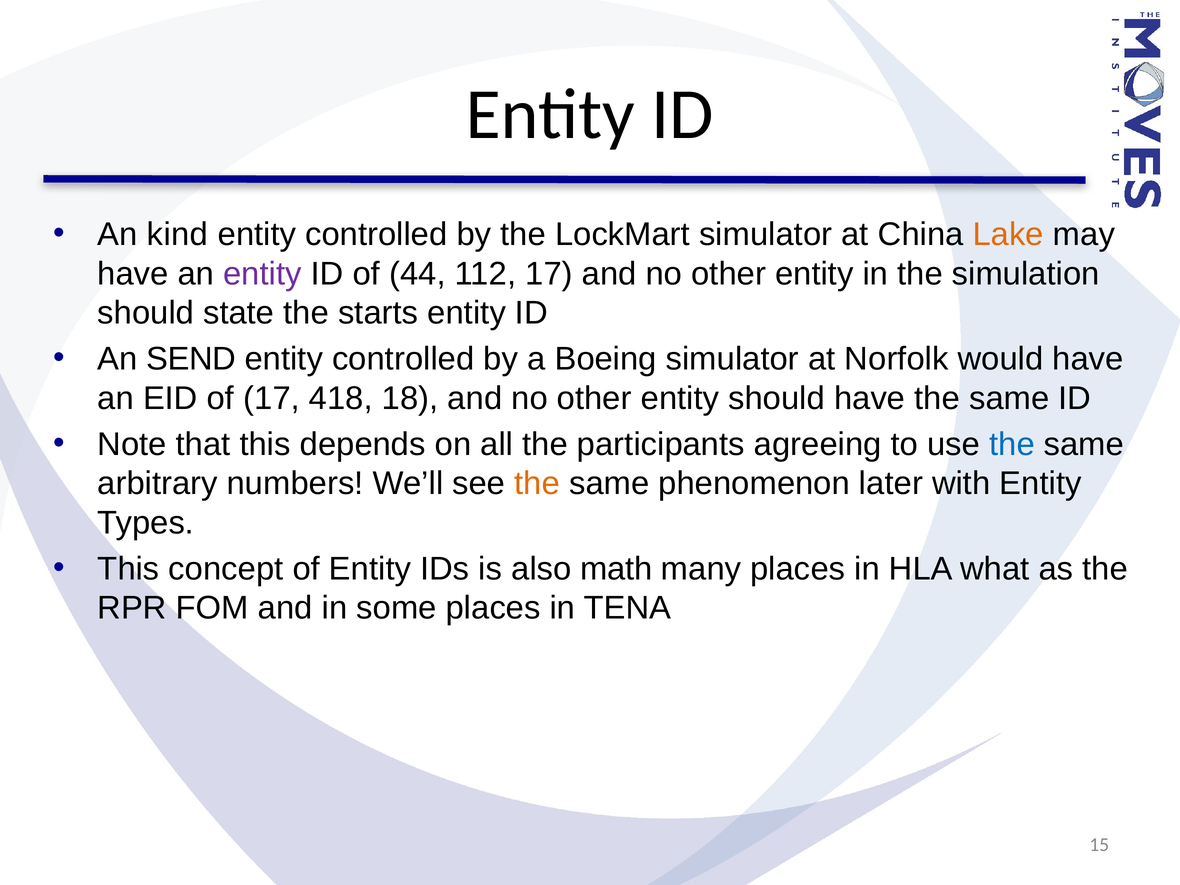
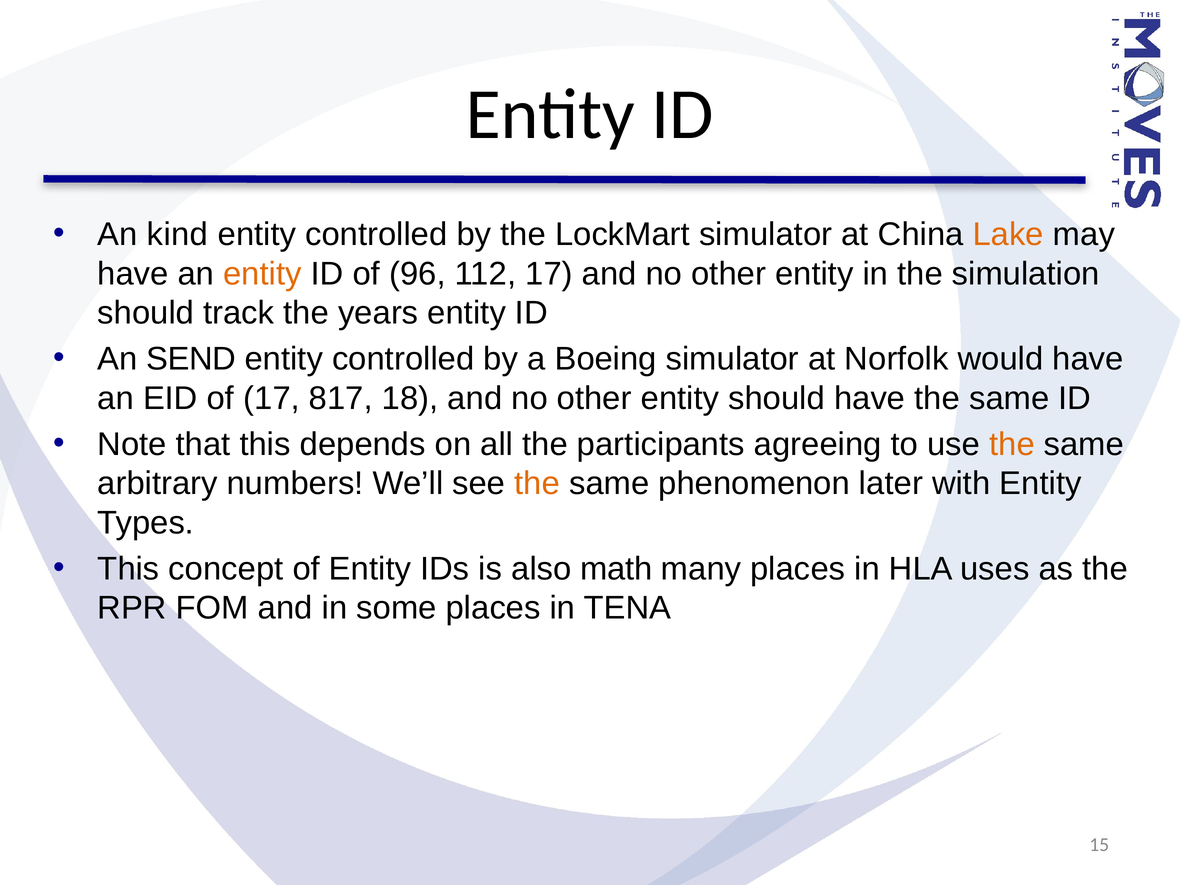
entity colour: purple -> orange (262, 274)
44: 44 -> 96 (417, 274)
state: state -> track (239, 313)
starts: starts -> years (378, 313)
418: 418 -> 817 (341, 398)
the colour: blue -> orange (1012, 444)
what: what -> uses (995, 569)
